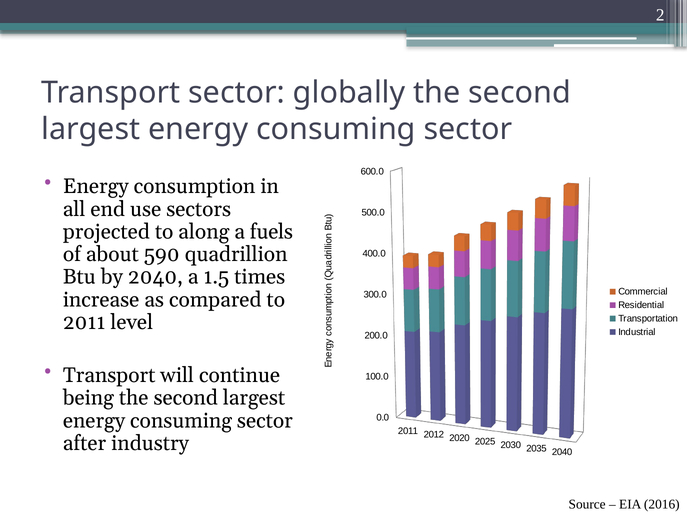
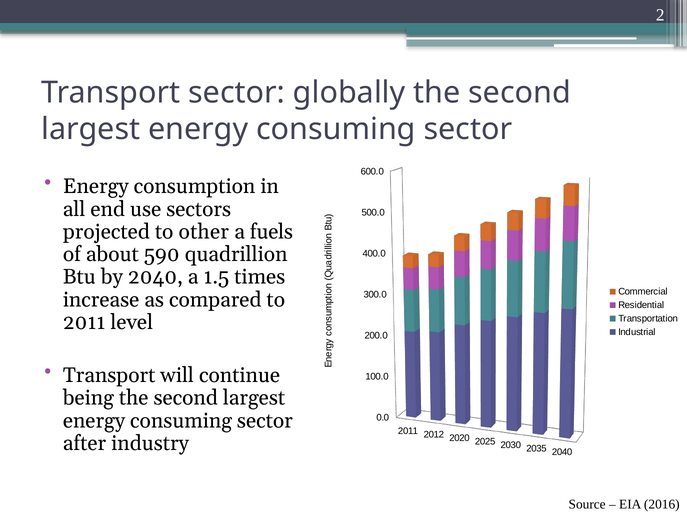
along: along -> other (204, 232)
